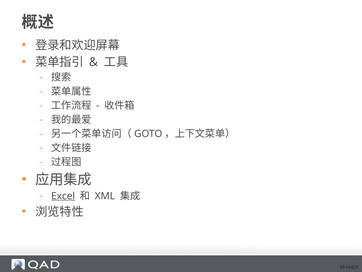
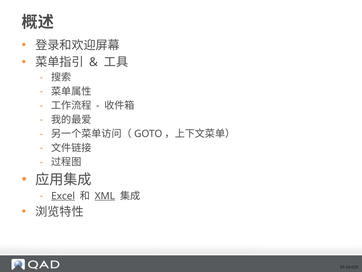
XML underline: none -> present (105, 196)
